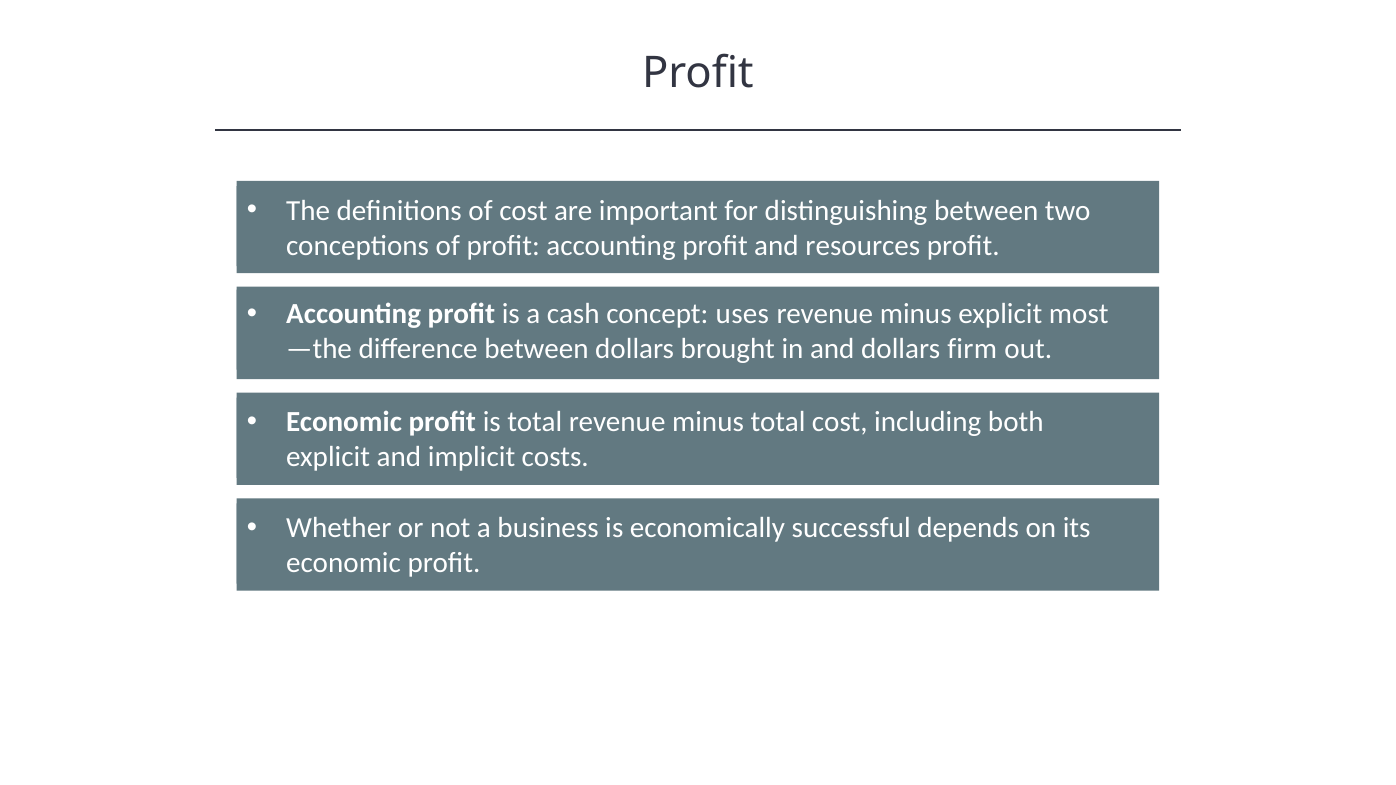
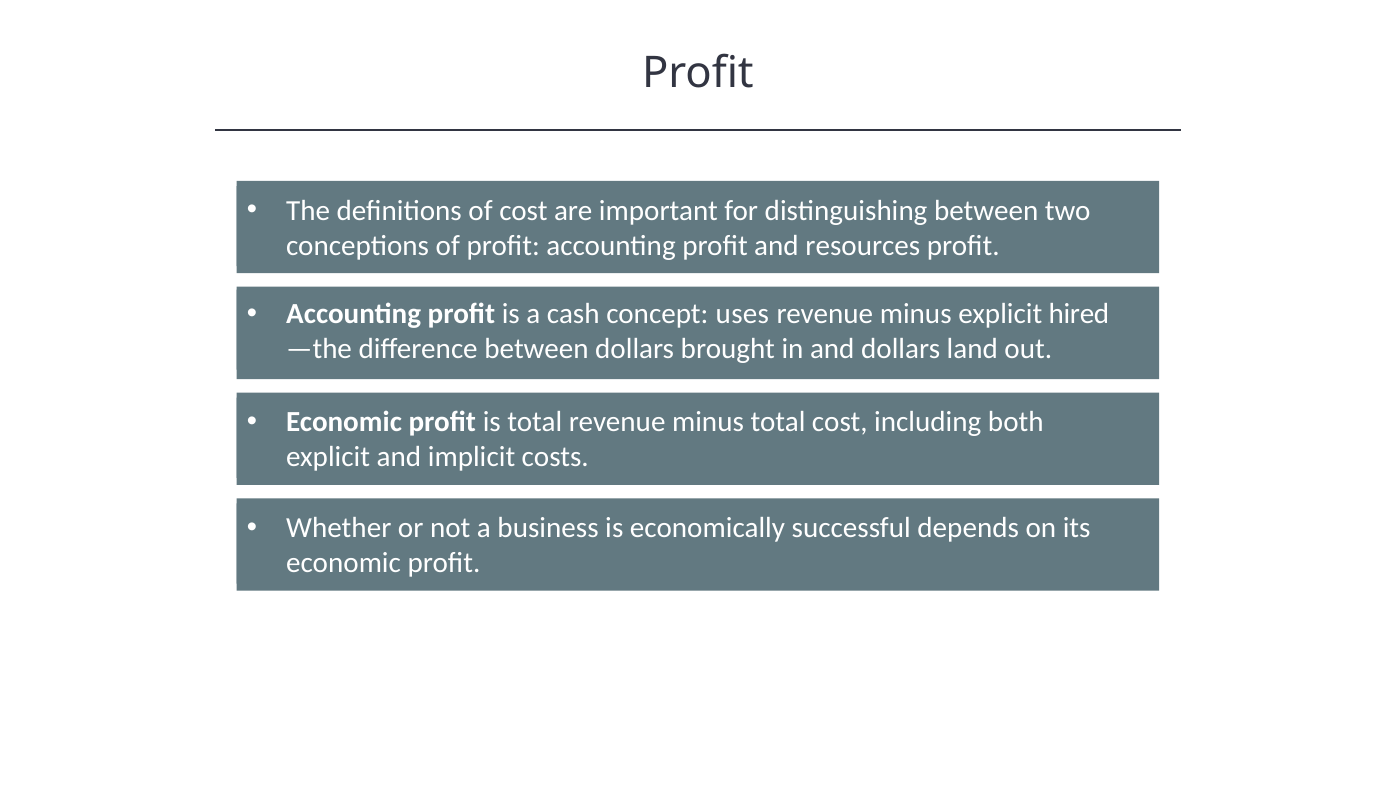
most: most -> hired (1079, 314)
firm: firm -> land (972, 349)
